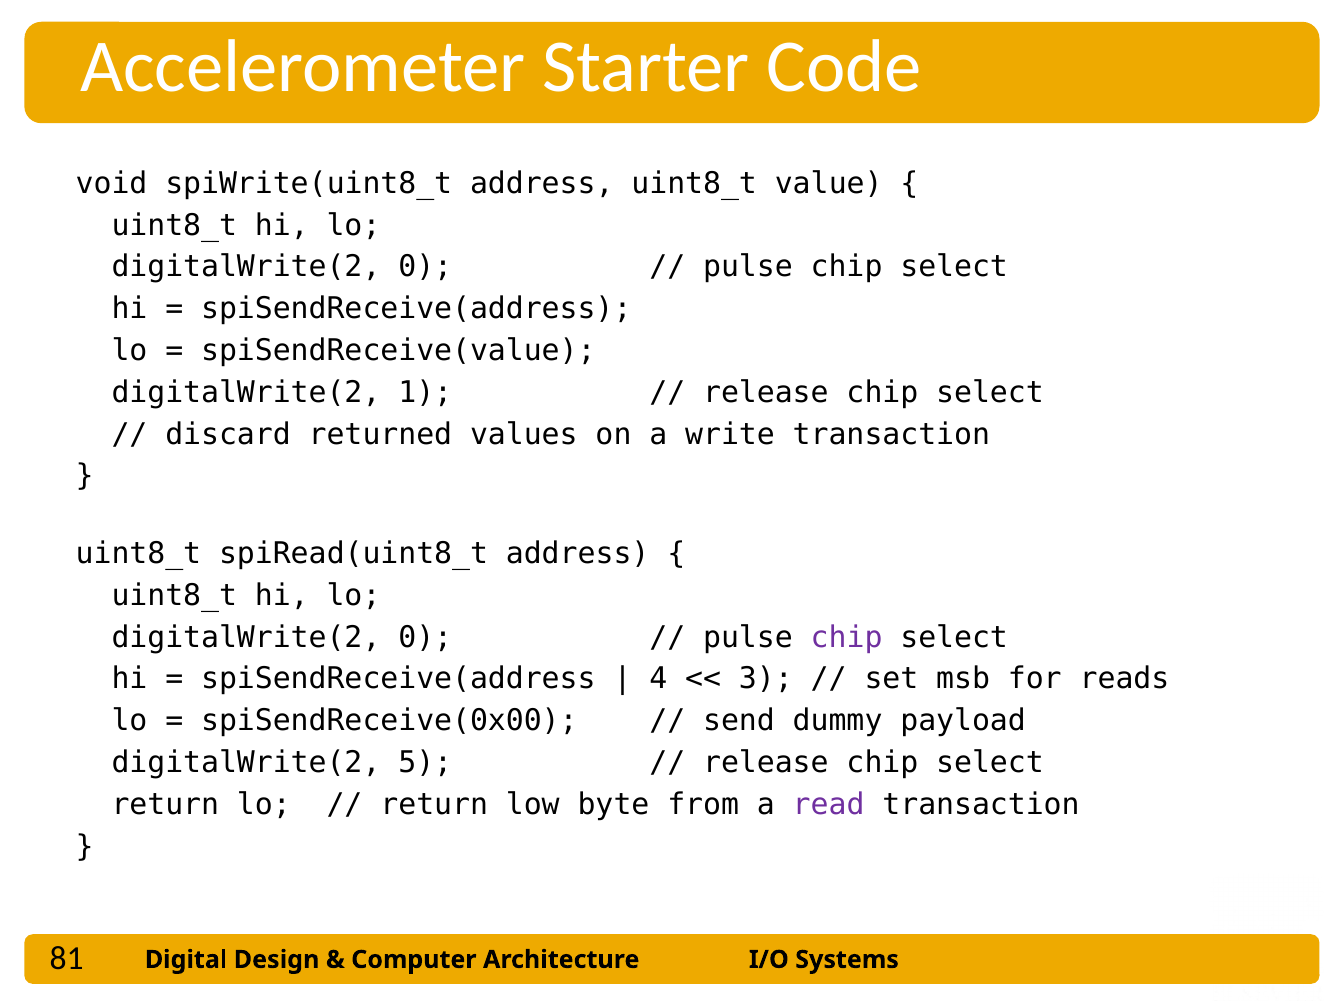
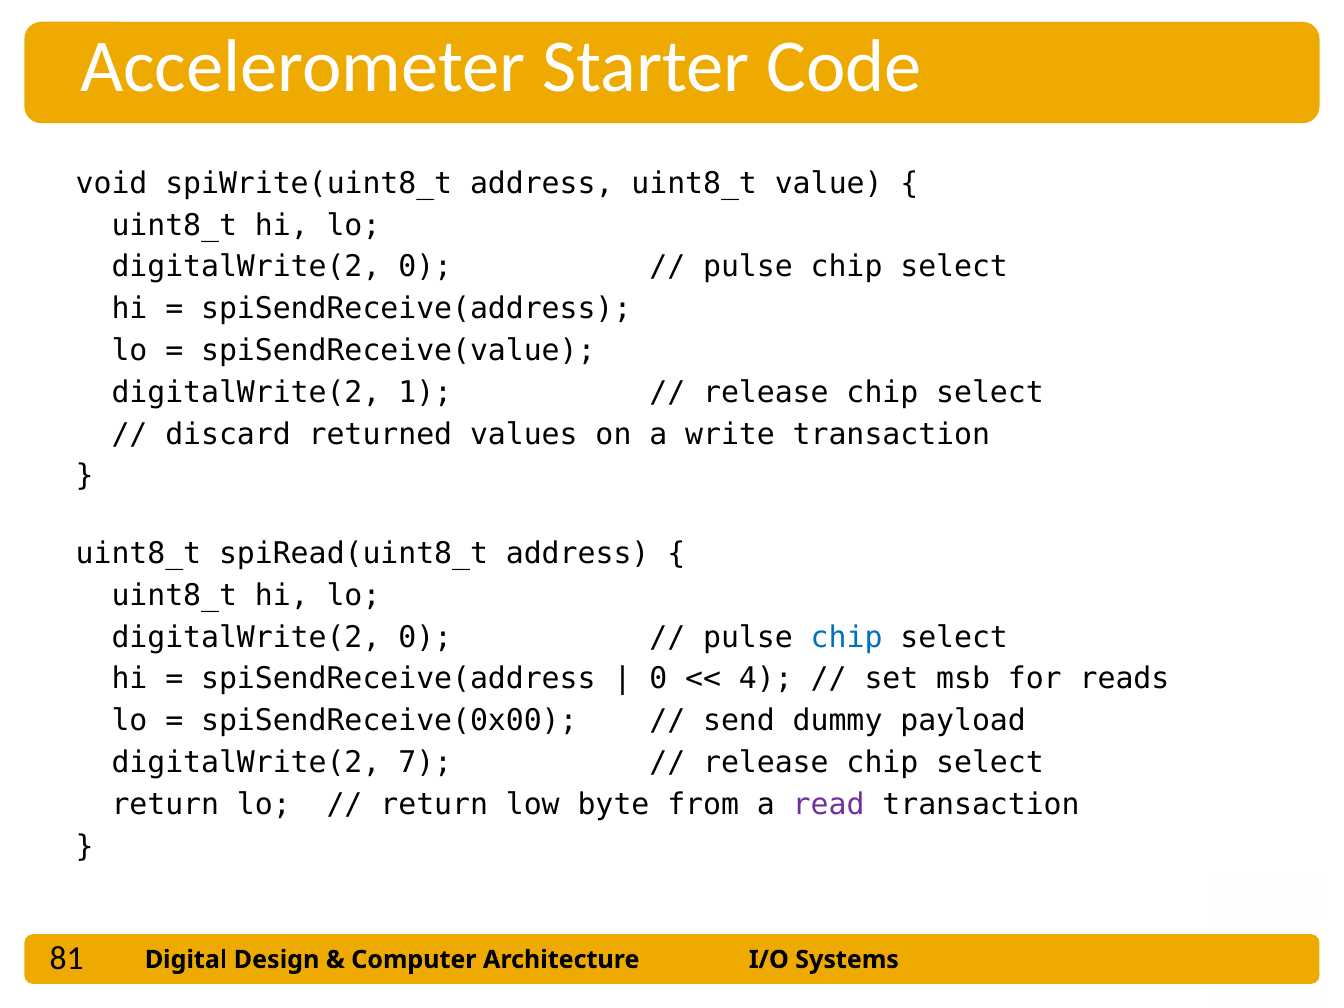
chip colour: purple -> blue (847, 637)
4: 4 -> 0 (658, 679)
3: 3 -> 4 (766, 679)
5: 5 -> 7 (425, 763)
